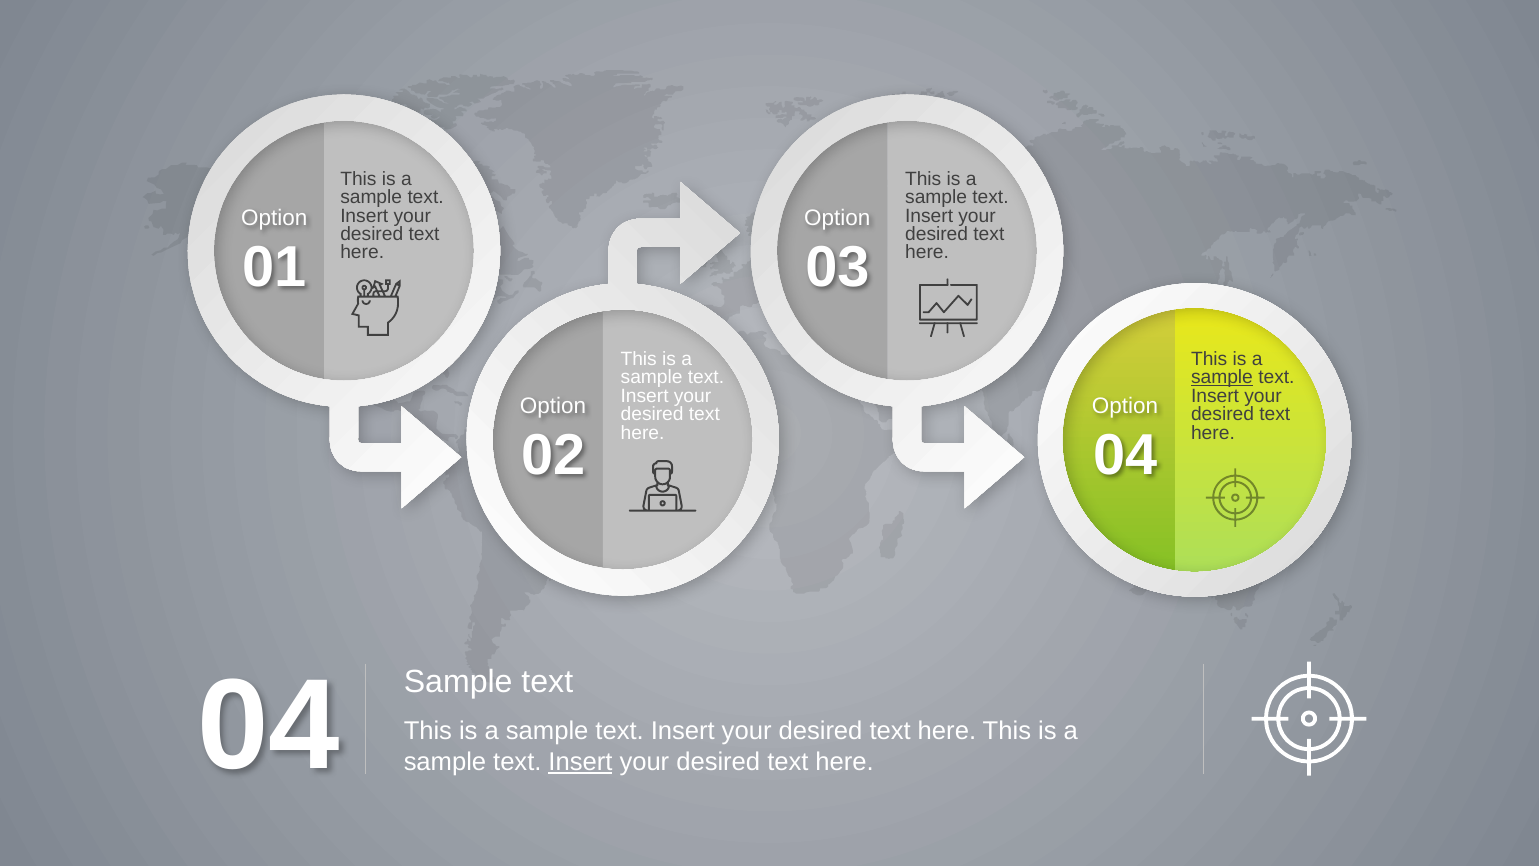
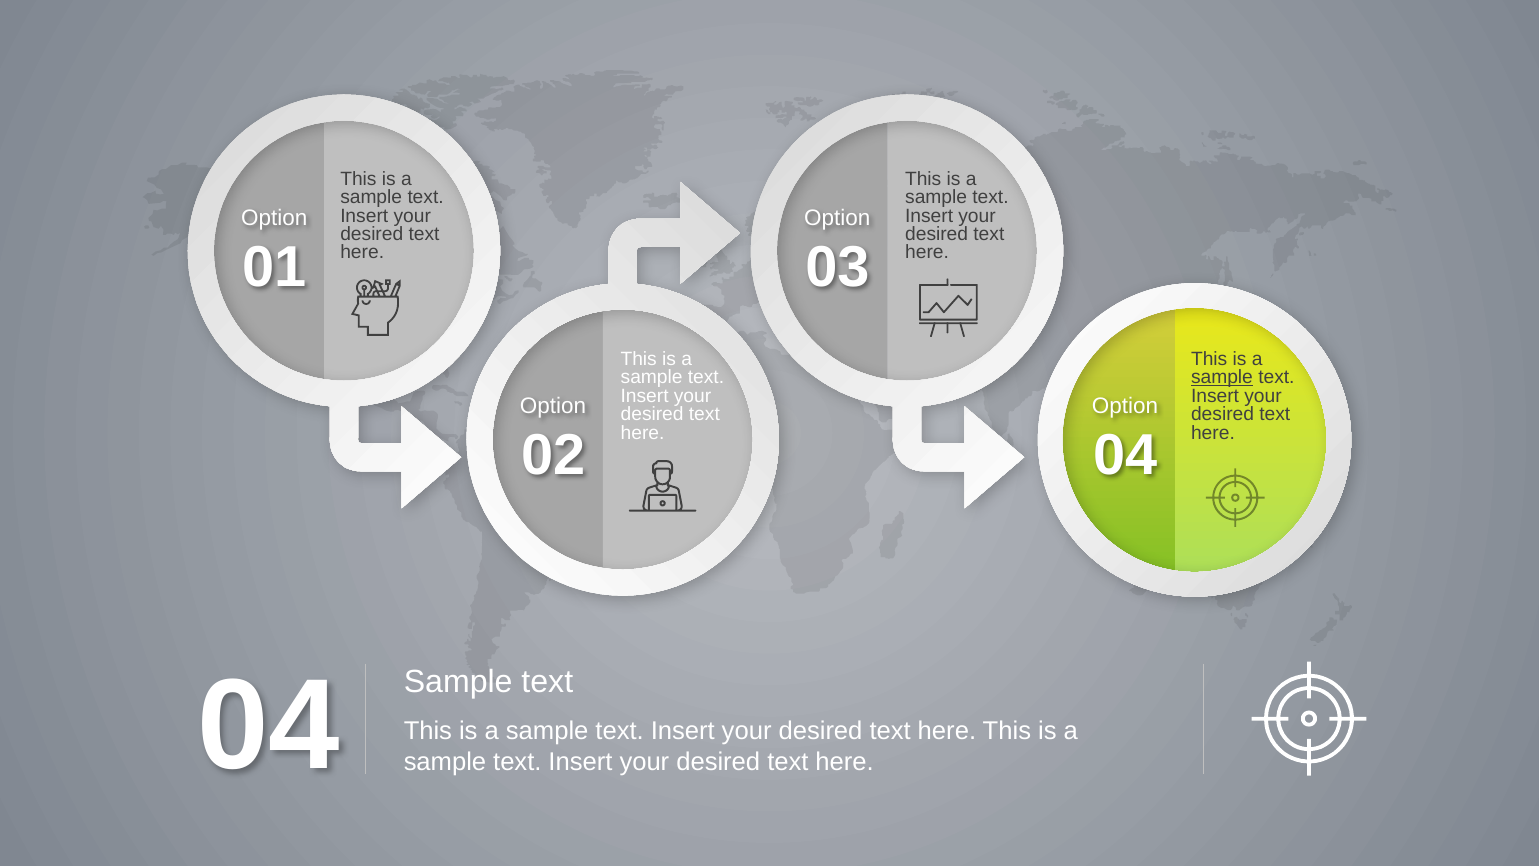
Insert underline: present -> none (580, 762)
